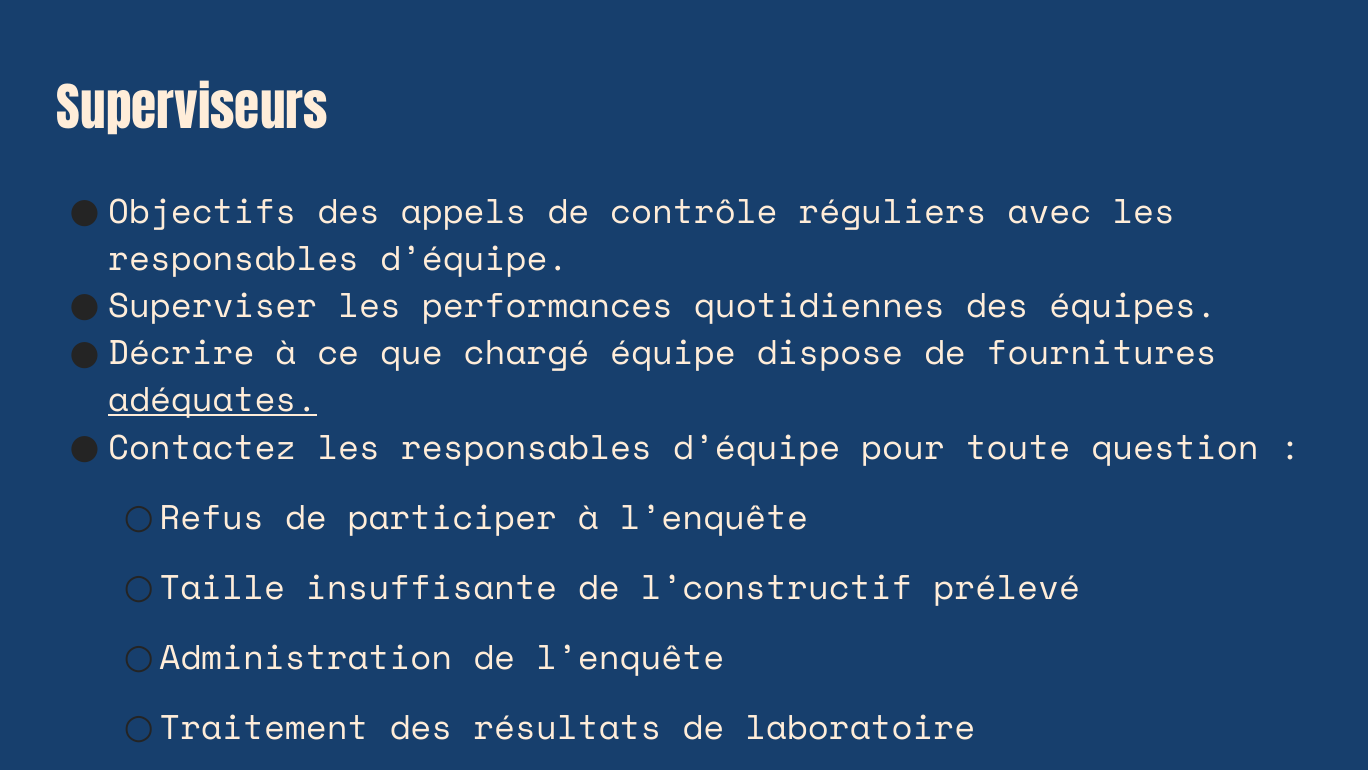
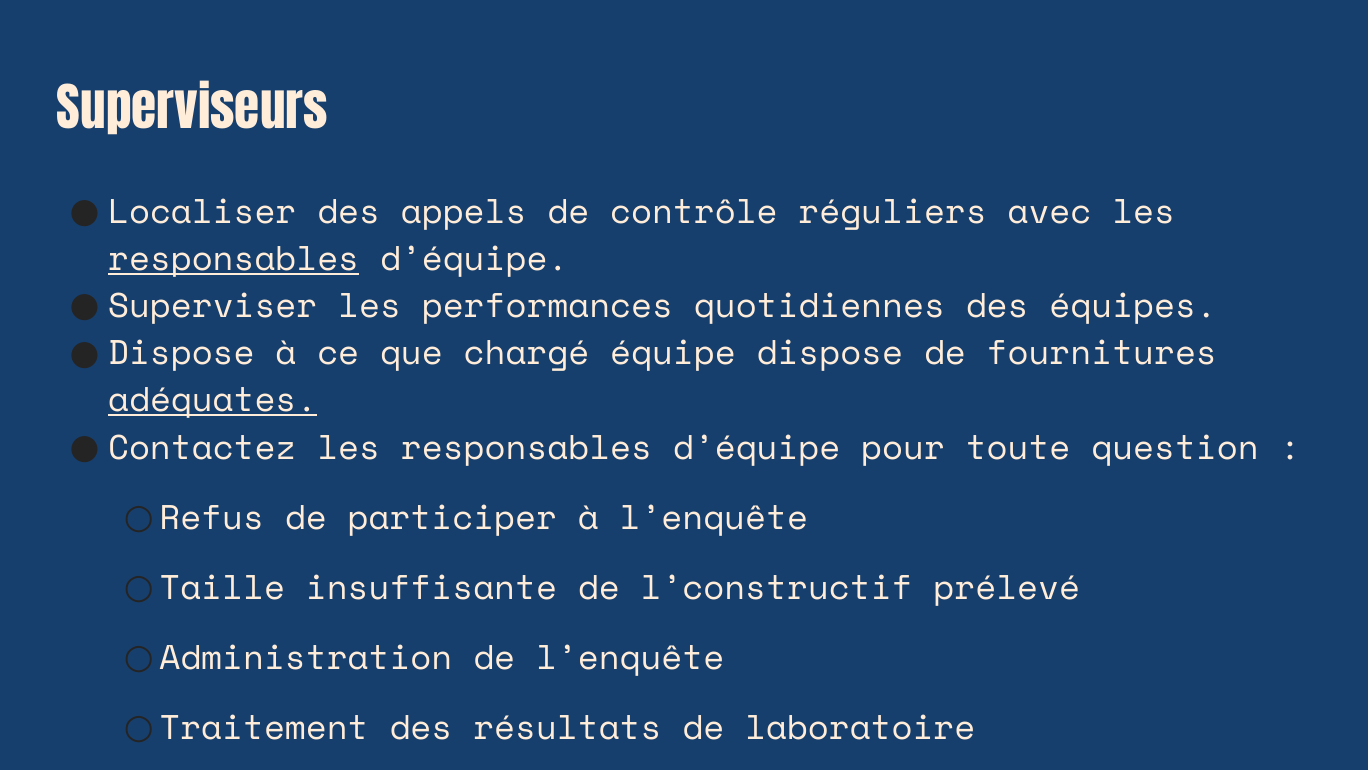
Objectifs: Objectifs -> Localiser (202, 212)
responsables underline: none -> present (234, 259)
Décrire: Décrire -> Dispose (181, 353)
